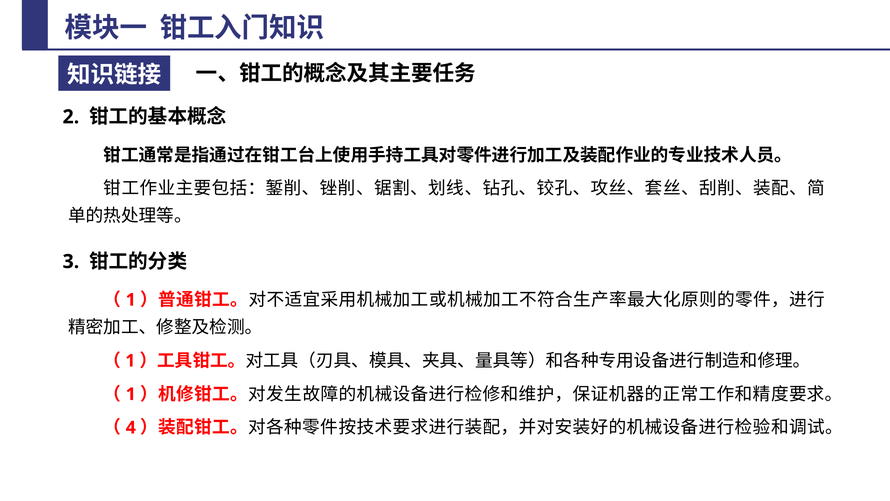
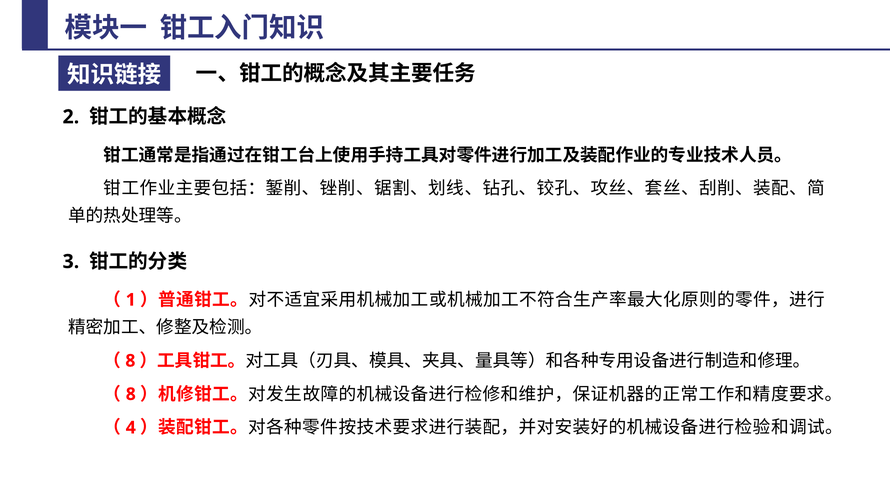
1: 1 -> 8 (130, 360)
1: 1 -> 8 (131, 394)
